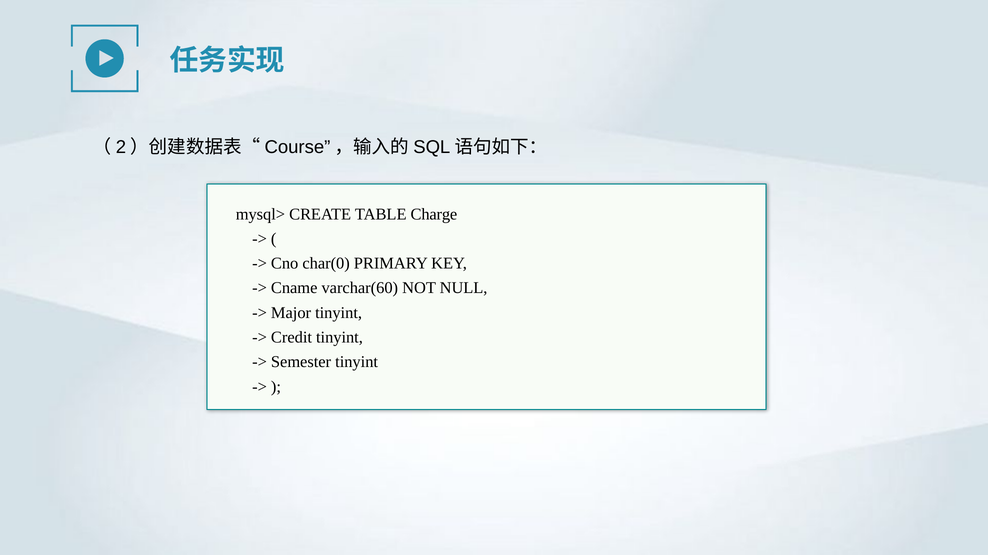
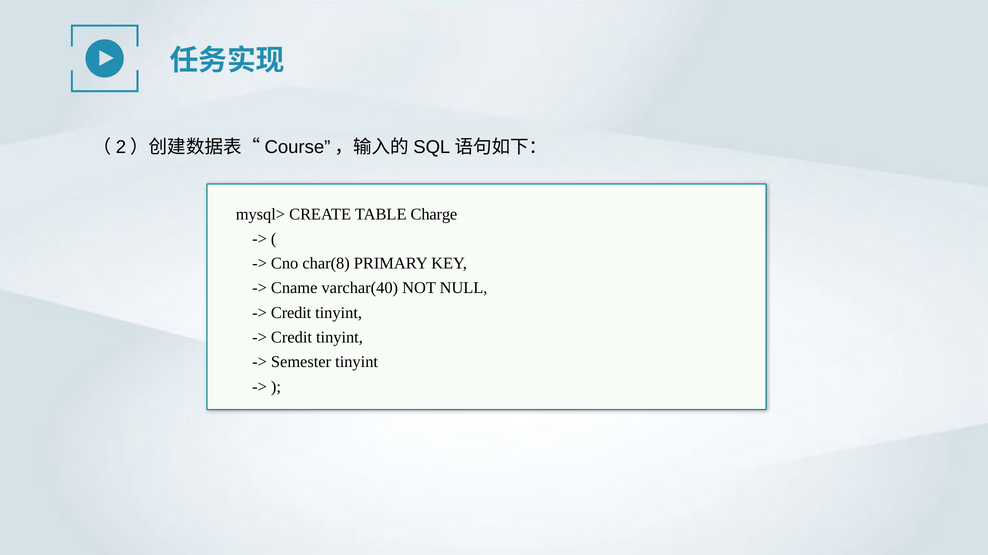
char(0: char(0 -> char(8 (326, 264)
varchar(60: varchar(60 -> varchar(40 (360, 288)
Major: Major -> Credit (291, 313)
